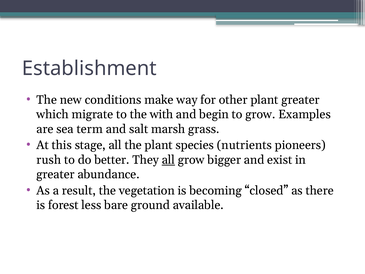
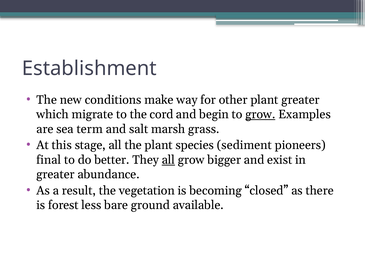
with: with -> cord (162, 114)
grow underline: none -> present (260, 114)
nutrients: nutrients -> sediment (244, 145)
rush: rush -> final (49, 160)
